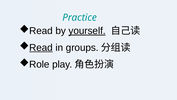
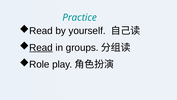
yourself underline: present -> none (87, 31)
